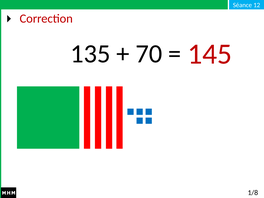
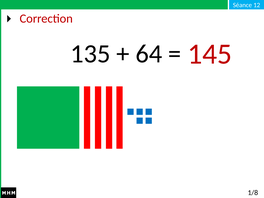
70: 70 -> 64 (149, 54)
